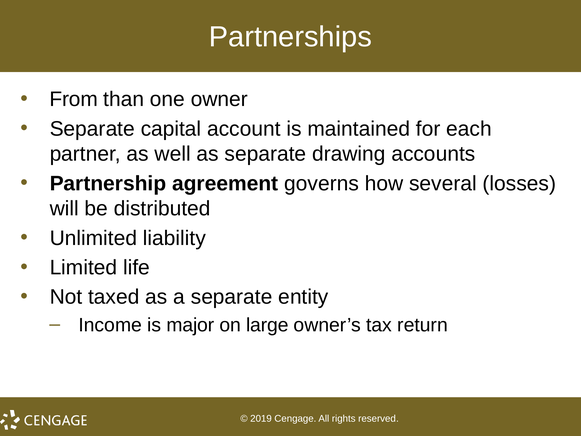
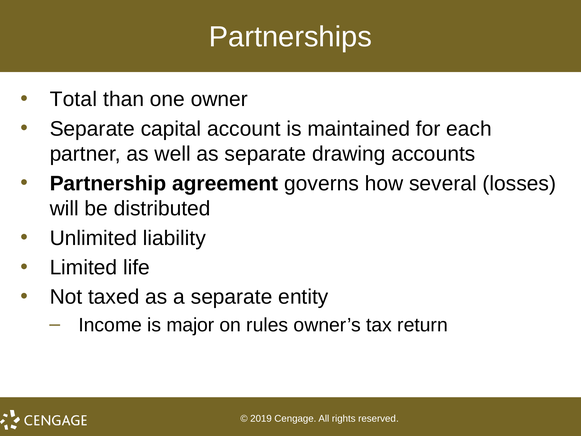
From: From -> Total (73, 99)
large: large -> rules (267, 325)
